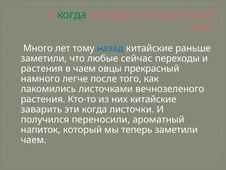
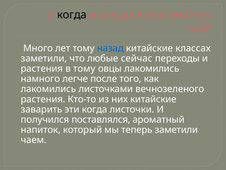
когда colour: green -> black (72, 15)
нам раньше: раньше -> учитель (191, 15)
китайские раньше: раньше -> классах (193, 48)
в чаем: чаем -> тому (84, 68)
овцы прекрасный: прекрасный -> лакомились (152, 68)
переносили: переносили -> поставлялся (101, 119)
